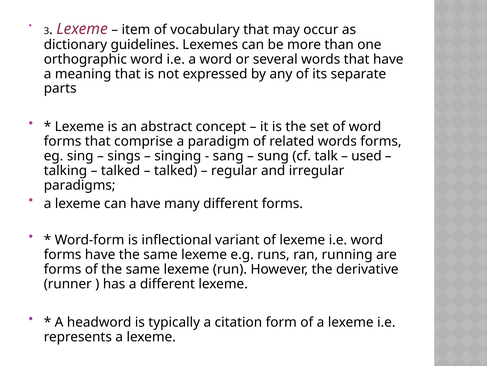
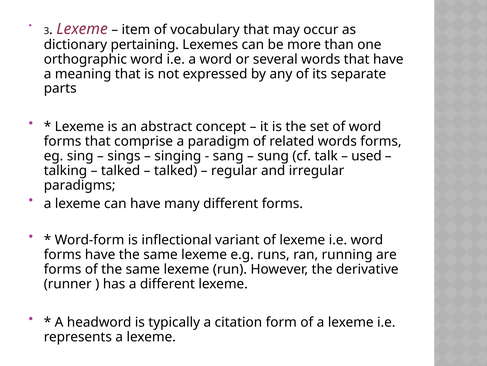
guidelines: guidelines -> pertaining (145, 45)
